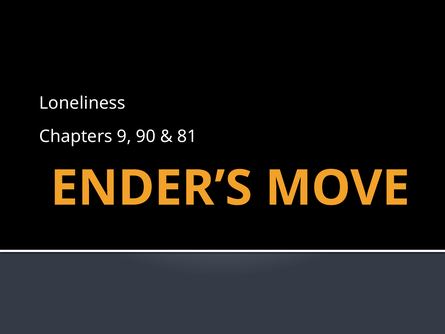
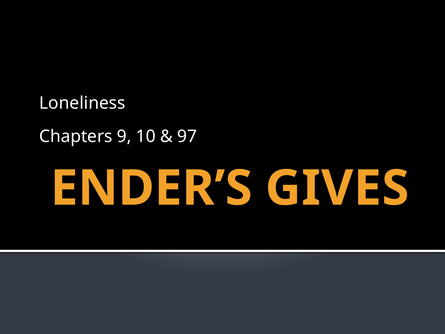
90: 90 -> 10 (146, 136)
81: 81 -> 97 (187, 136)
MOVE: MOVE -> GIVES (337, 188)
